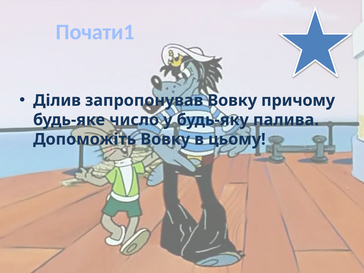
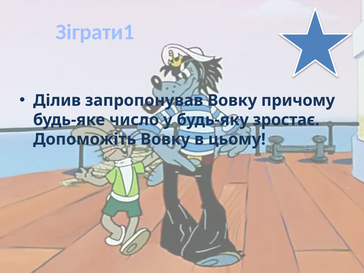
Почати1: Почати1 -> Зіграти1 (95, 32)
палива: палива -> зростає (286, 120)
